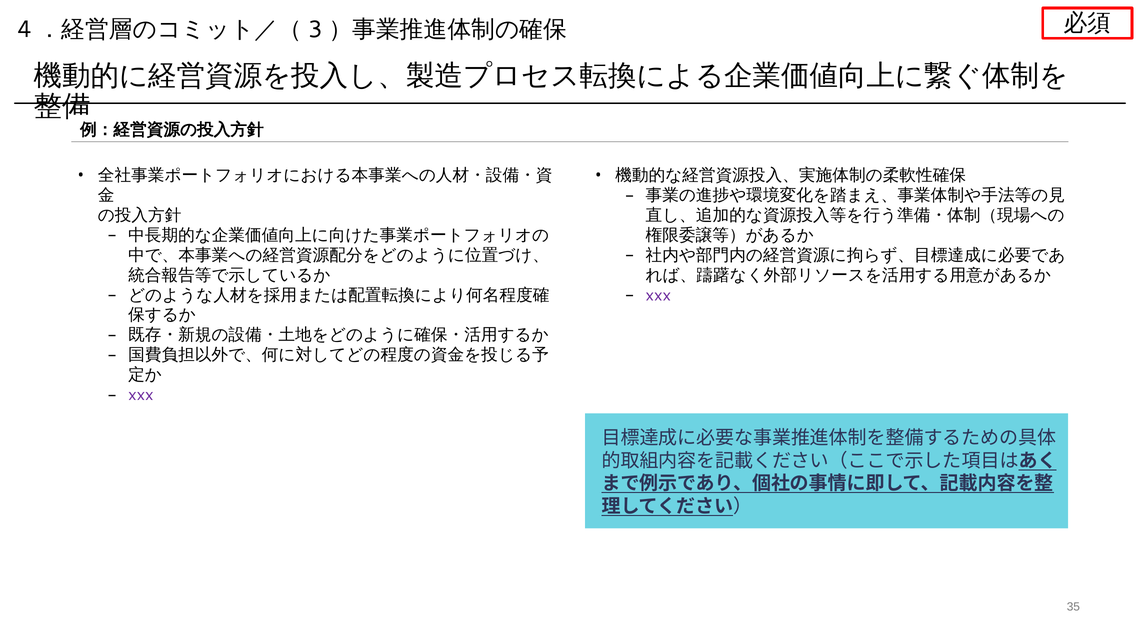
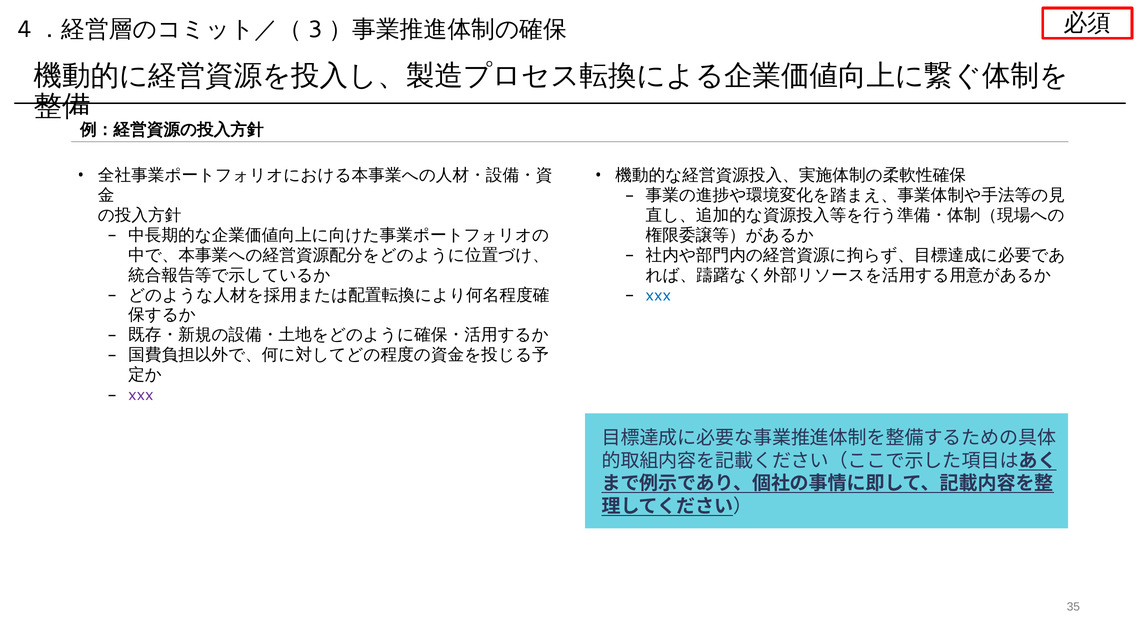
xxx colour: purple -> blue (658, 295)
